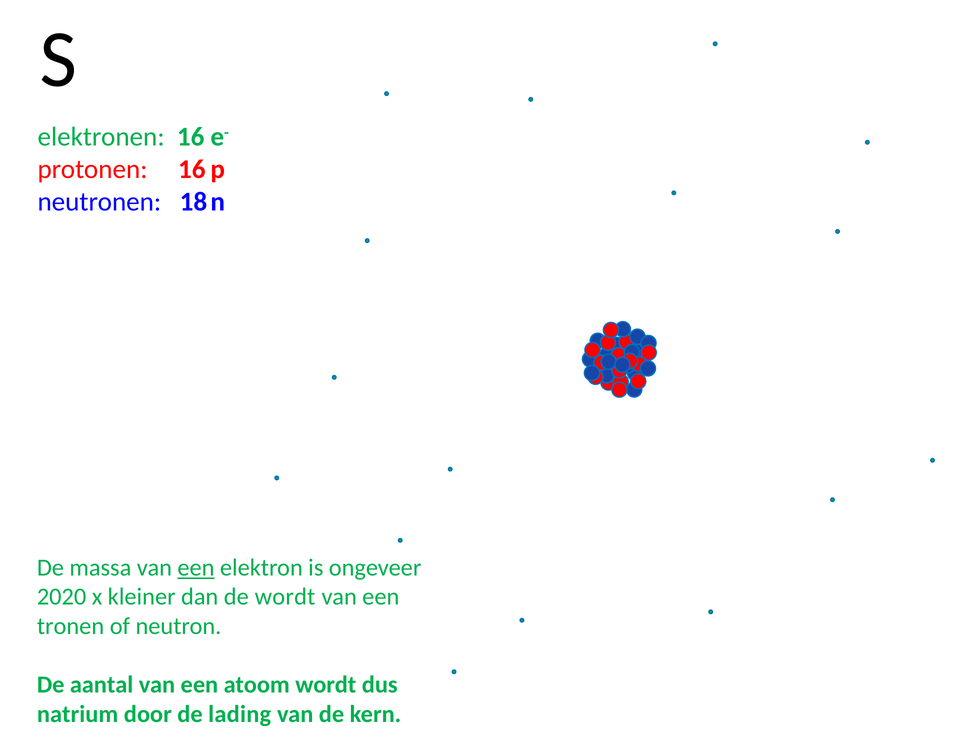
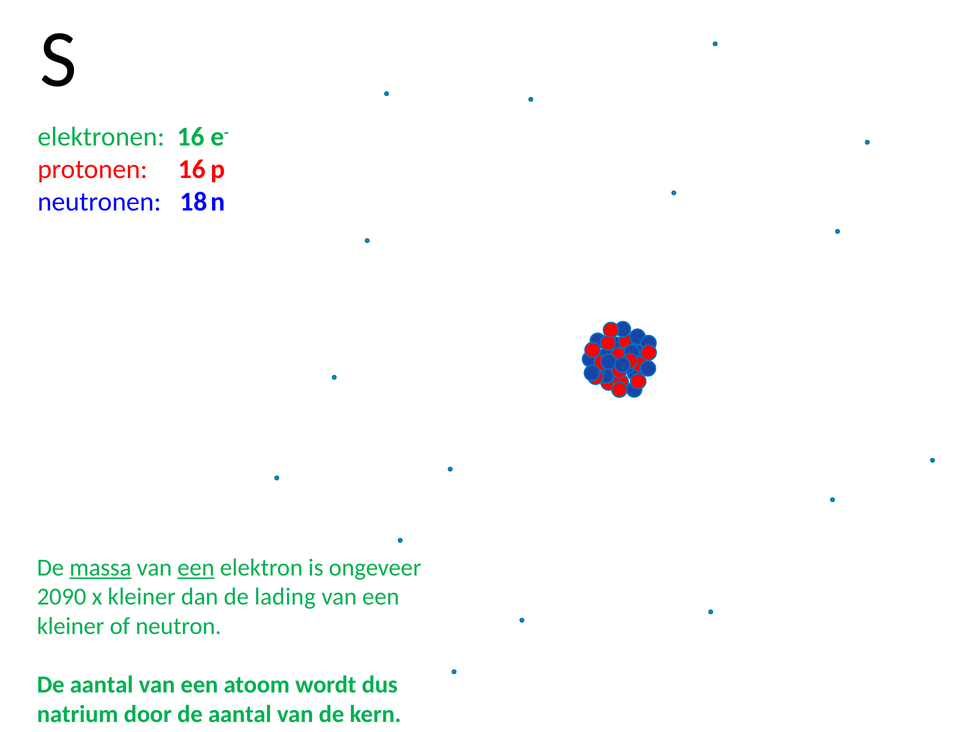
massa underline: none -> present (100, 568)
2020: 2020 -> 2090 (62, 597)
de wordt: wordt -> lading (285, 597)
tronen: tronen -> kleiner (71, 626)
door de lading: lading -> aantal (240, 714)
